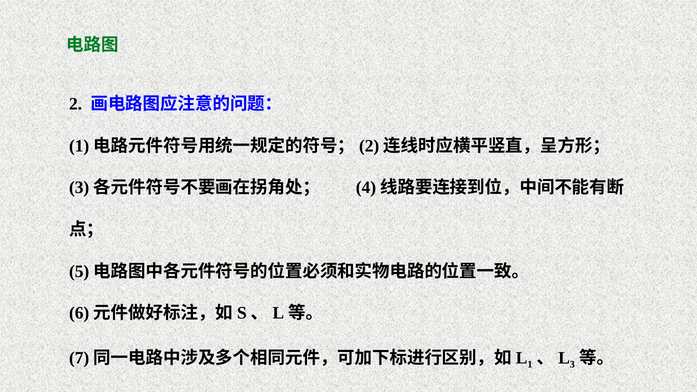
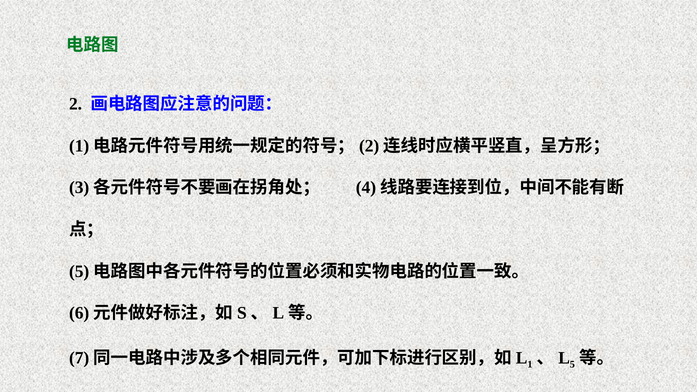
3: 3 -> 5 (572, 365)
